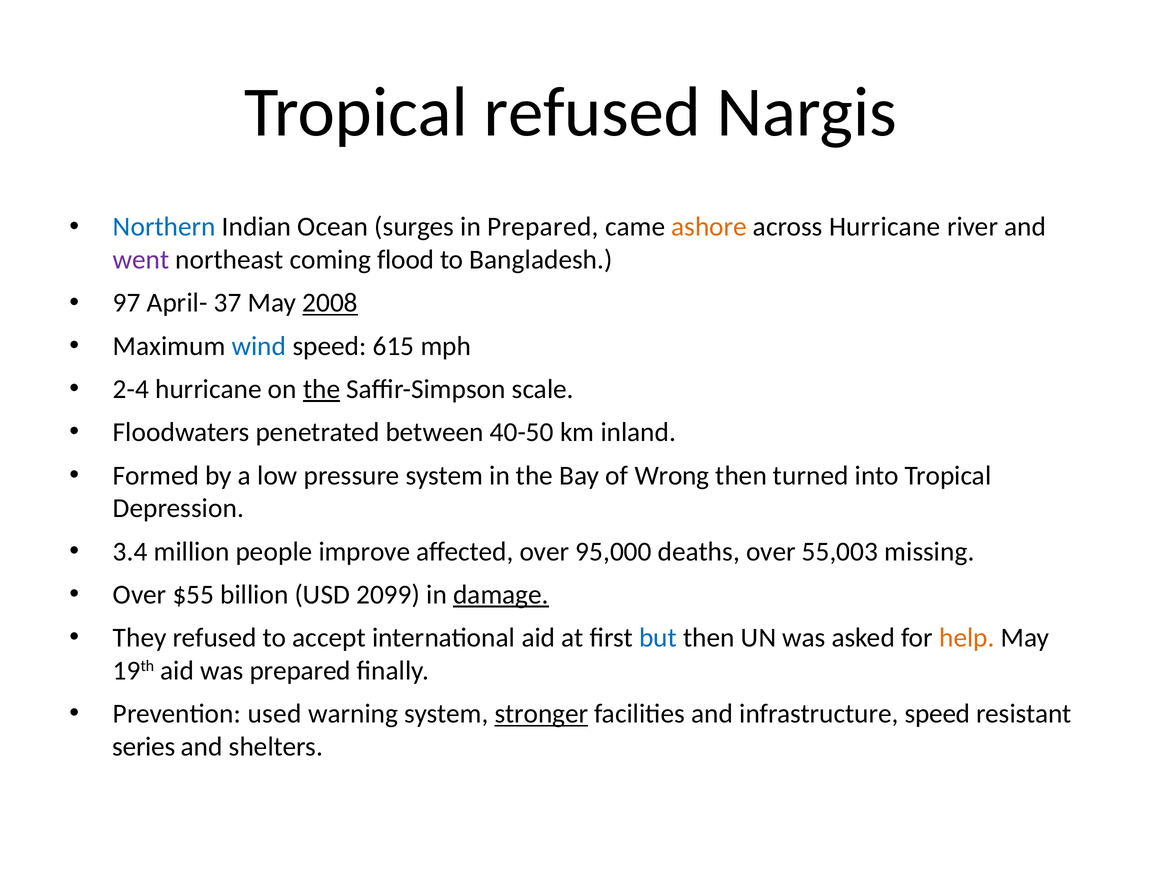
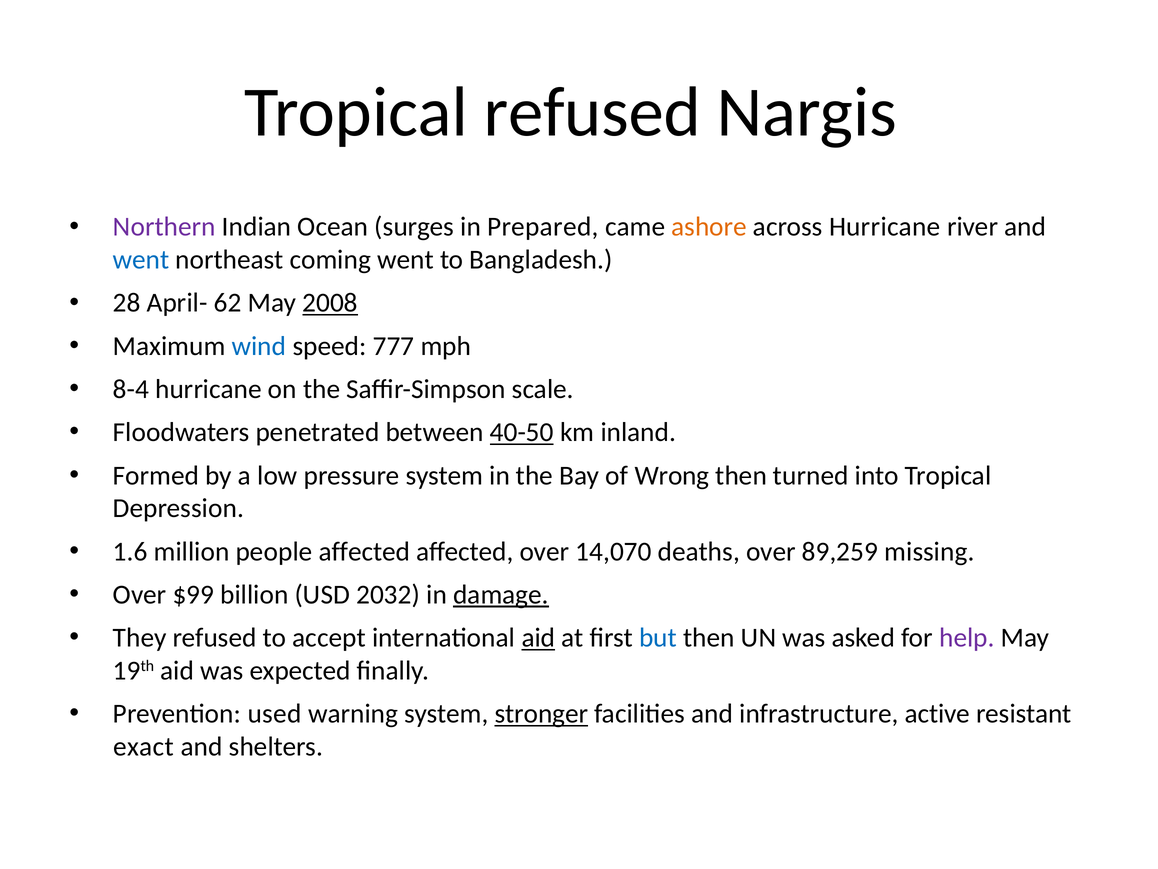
Northern colour: blue -> purple (164, 227)
went colour: purple -> blue (141, 260)
coming flood: flood -> went (406, 260)
97: 97 -> 28 (127, 303)
37: 37 -> 62 (228, 303)
615: 615 -> 777 (394, 346)
2-4: 2-4 -> 8-4 (131, 389)
the underline: present -> none (322, 389)
40-50 underline: none -> present (522, 432)
3.4: 3.4 -> 1.6 (130, 551)
people improve: improve -> affected (364, 551)
95,000: 95,000 -> 14,070 (614, 551)
55,003: 55,003 -> 89,259 (840, 551)
$55: $55 -> $99 (193, 594)
2099: 2099 -> 2032 (388, 594)
aid underline: none -> present (538, 637)
help colour: orange -> purple (967, 637)
was prepared: prepared -> expected (300, 670)
infrastructure speed: speed -> active (937, 713)
series: series -> exact (144, 746)
